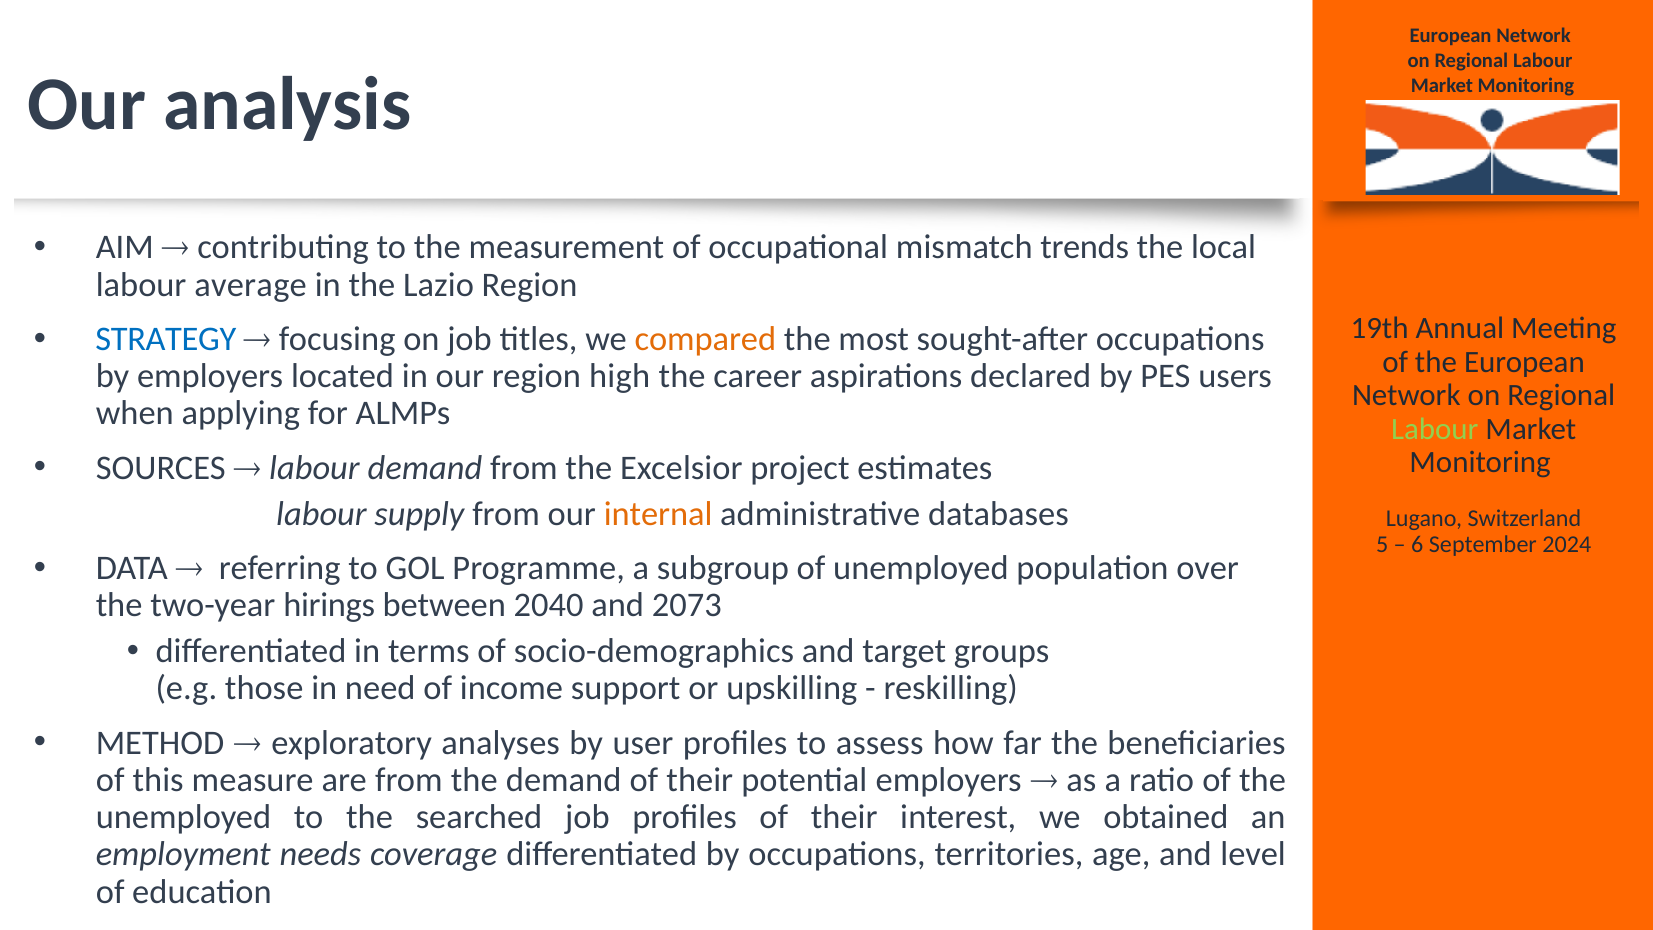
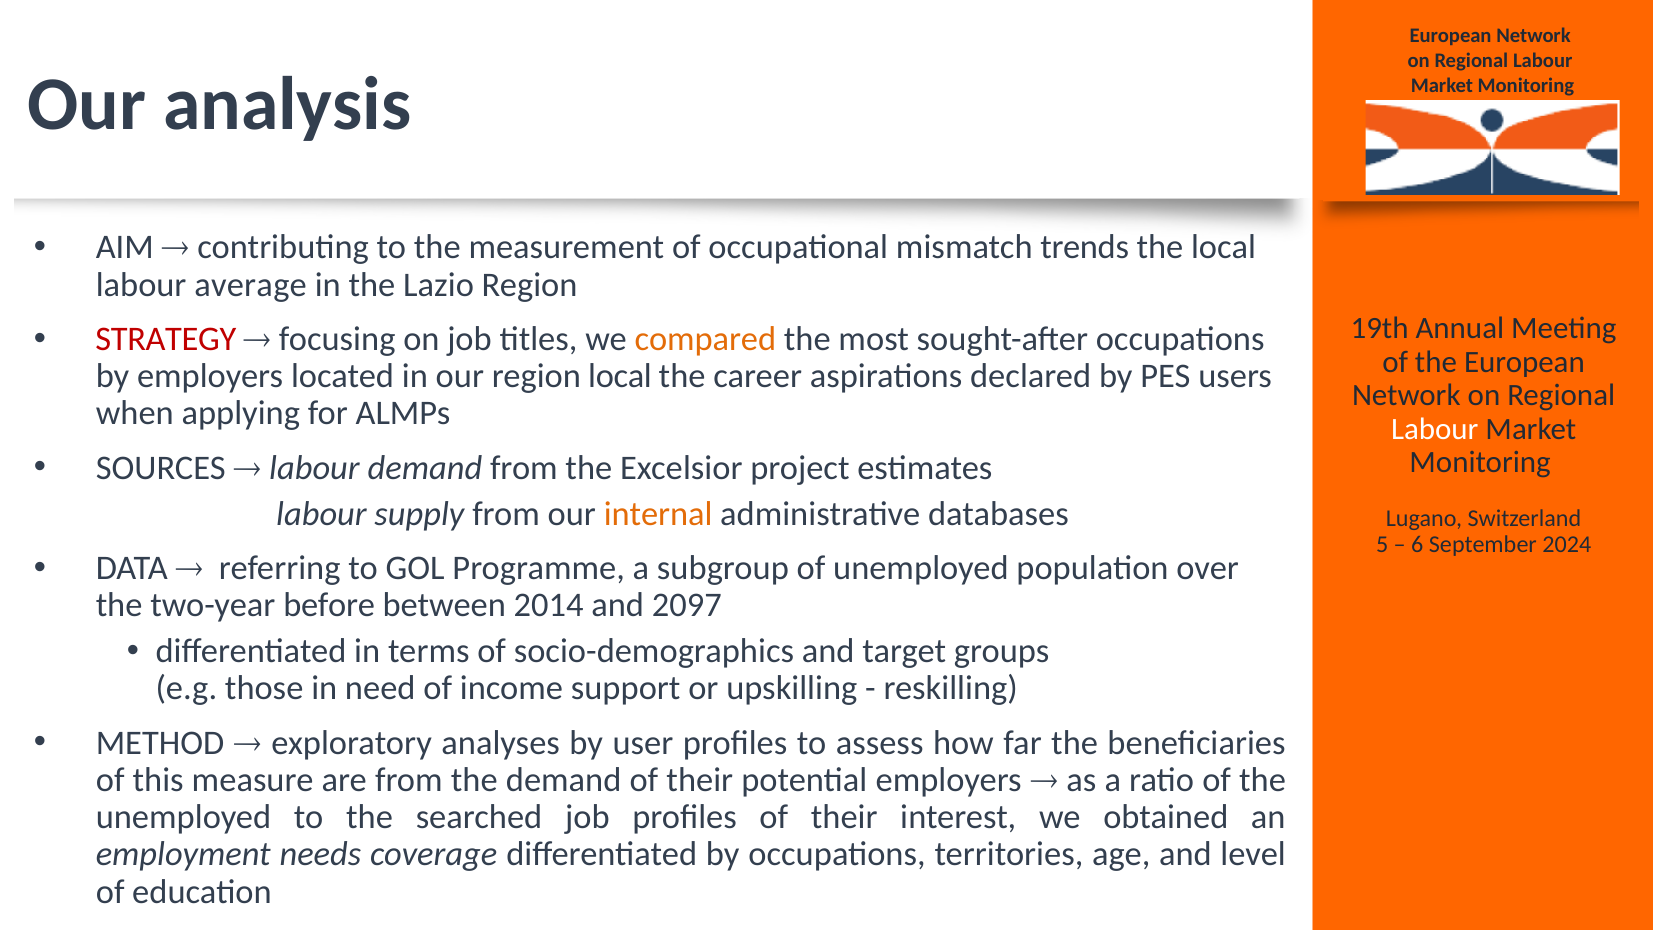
STRATEGY colour: blue -> red (166, 339)
region high: high -> local (620, 376)
Labour colour: light green -> white (1435, 429)
hirings: hirings -> before (329, 605)
2040: 2040 -> 2014 (549, 605)
2073: 2073 -> 2097 (687, 605)
